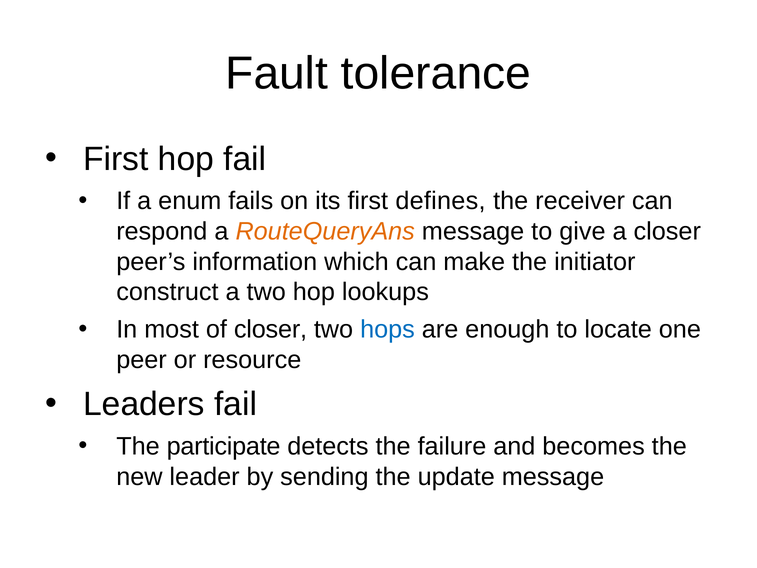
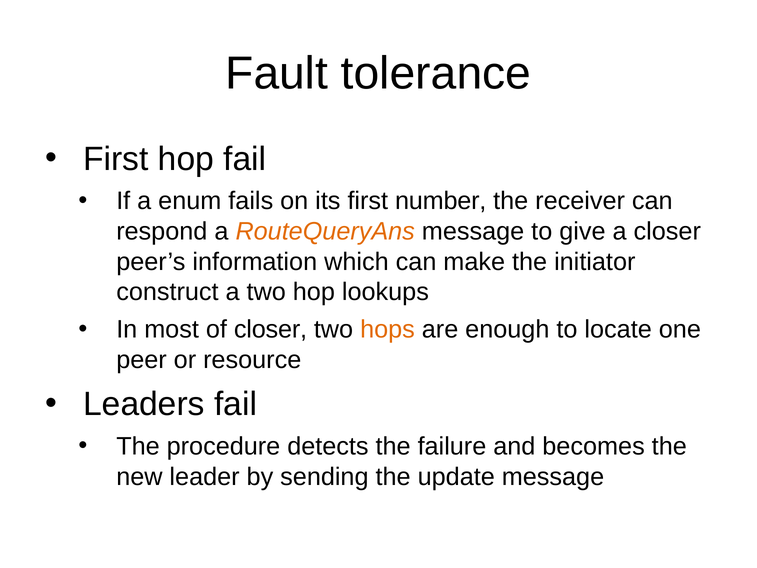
defines: defines -> number (441, 201)
hops colour: blue -> orange (387, 329)
participate: participate -> procedure (223, 446)
